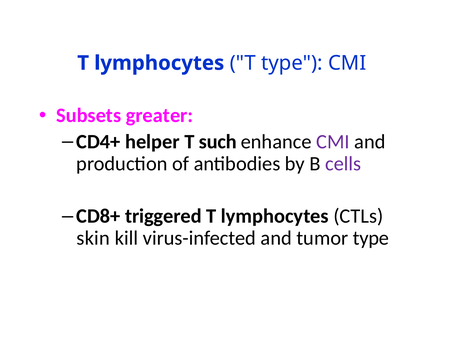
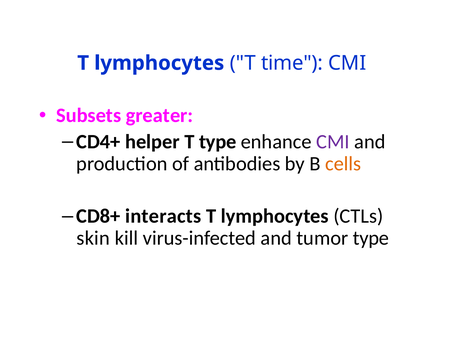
T type: type -> time (292, 63)
T such: such -> type (218, 141)
cells colour: purple -> orange (343, 163)
triggered: triggered -> interacts (163, 216)
